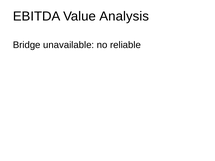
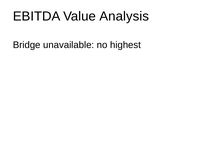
reliable: reliable -> highest (125, 45)
